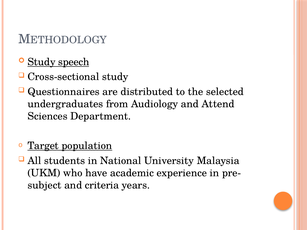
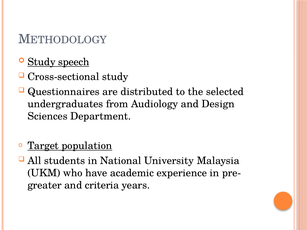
Attend: Attend -> Design (218, 104)
subject: subject -> greater (45, 185)
